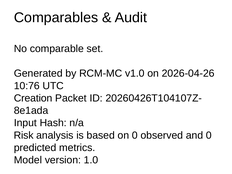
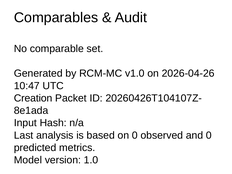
10:76: 10:76 -> 10:47 (27, 86)
Risk: Risk -> Last (24, 135)
